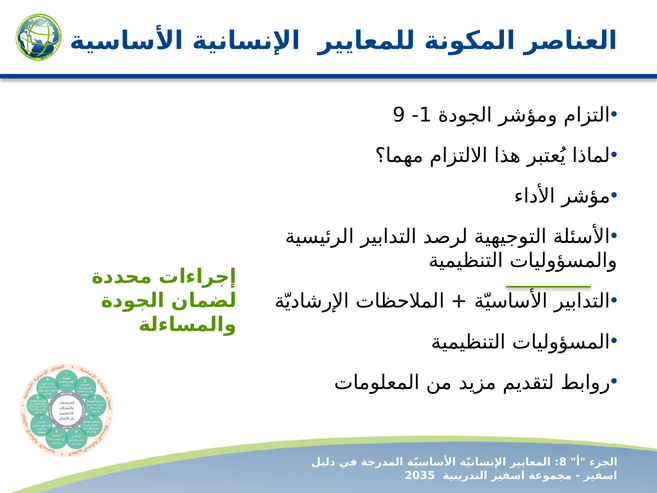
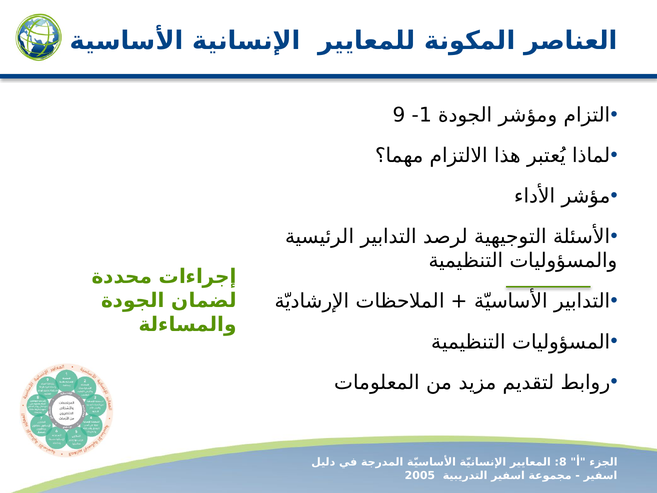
2035: 2035 -> 2005 (420, 475)
